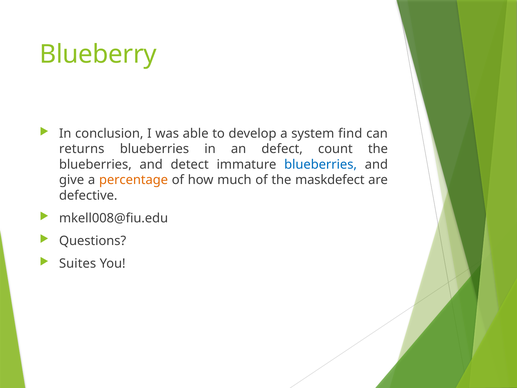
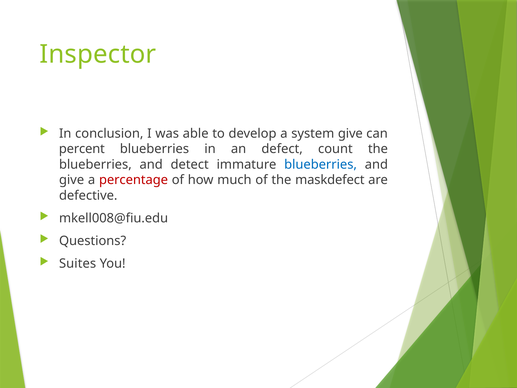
Blueberry: Blueberry -> Inspector (98, 54)
system find: find -> give (350, 133)
returns: returns -> percent (82, 149)
percentage colour: orange -> red (133, 180)
